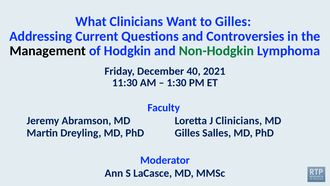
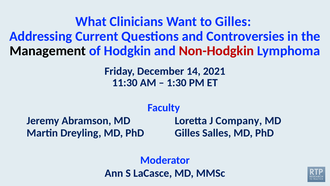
Non-Hodgkin colour: green -> red (216, 51)
40: 40 -> 14 (194, 71)
J Clinicians: Clinicians -> Company (239, 121)
